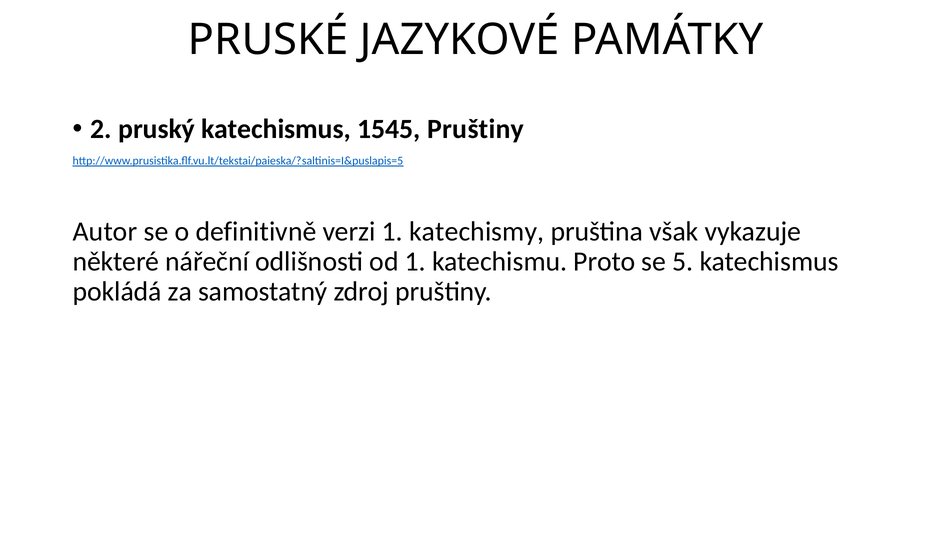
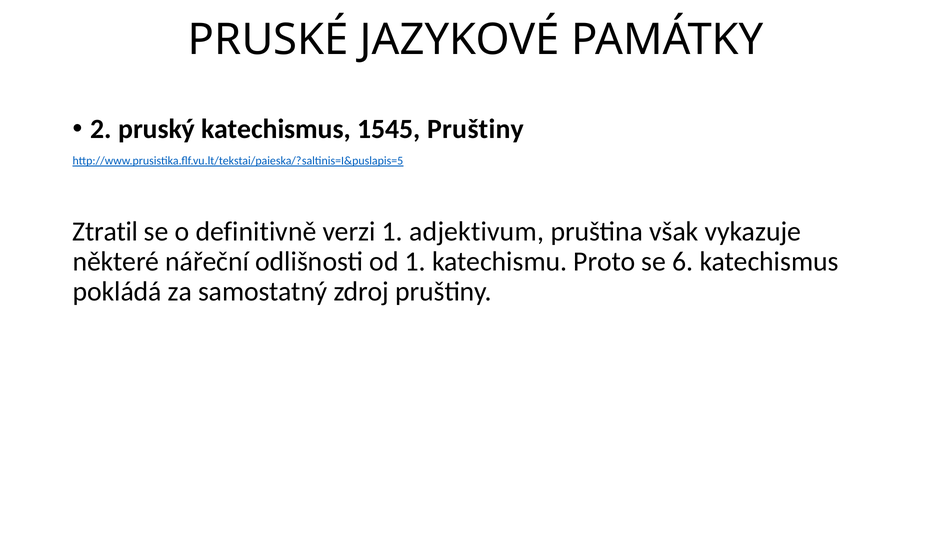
Autor: Autor -> Ztratil (105, 232)
katechismy: katechismy -> adjektivum (477, 232)
5: 5 -> 6 (683, 262)
